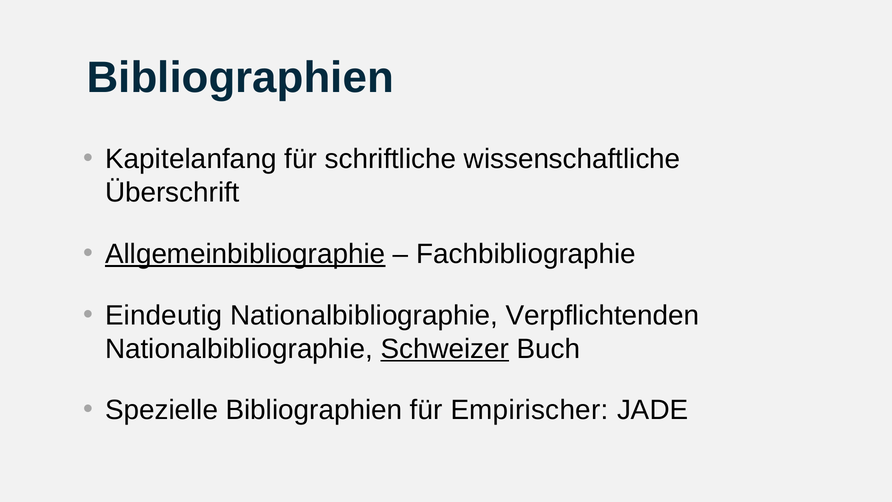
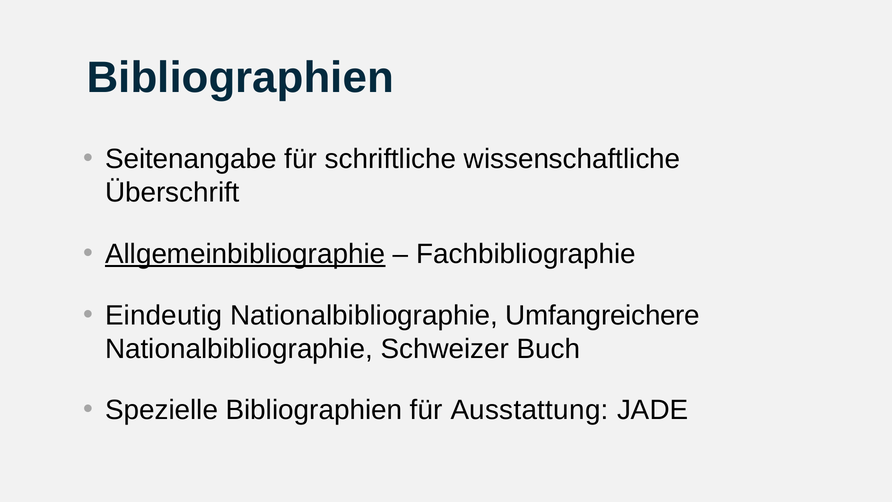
Kapitelanfang: Kapitelanfang -> Seitenangabe (191, 159)
Verpflichtenden: Verpflichtenden -> Umfangreichere (603, 315)
Schweizer underline: present -> none (445, 349)
Empirischer: Empirischer -> Ausstattung (530, 410)
